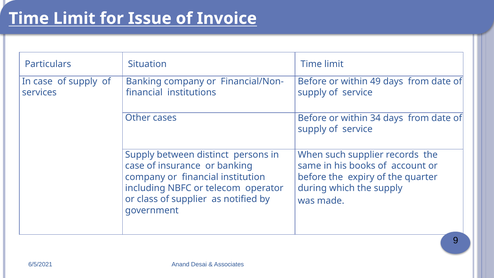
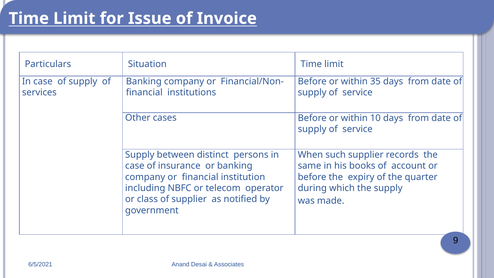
49: 49 -> 35 (375, 81)
34: 34 -> 10 (375, 118)
